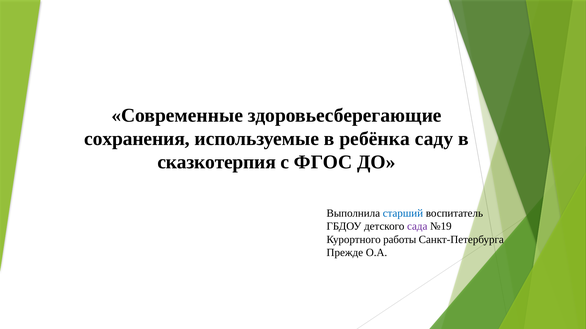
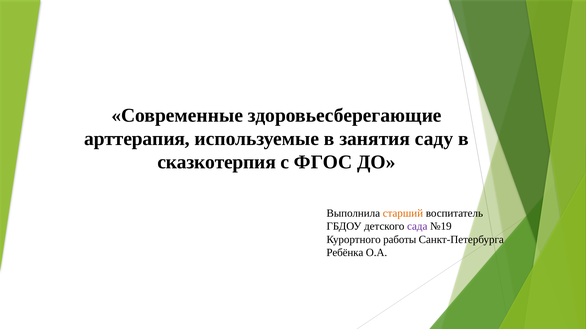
сохранения: сохранения -> арттерапия (137, 139)
ребёнка: ребёнка -> занятия (375, 139)
старший colour: blue -> orange (403, 214)
Прежде: Прежде -> Ребёнка (345, 253)
